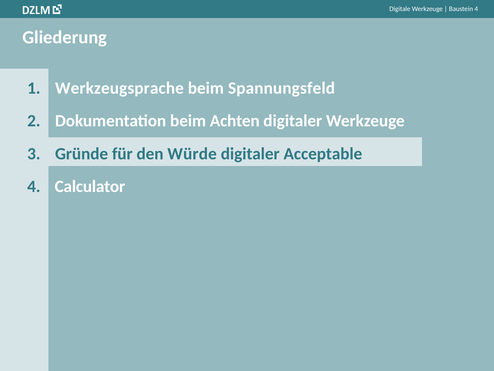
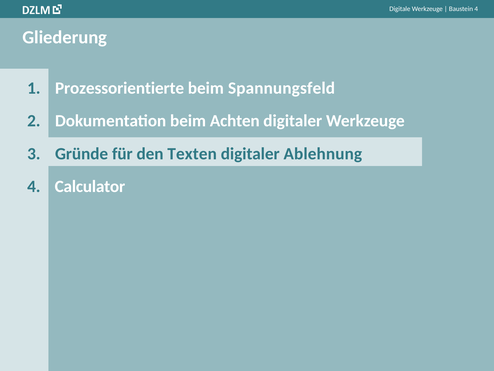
Werkzeugsprache: Werkzeugsprache -> Prozessorientierte (120, 88)
Würde: Würde -> Texten (192, 154)
Acceptable: Acceptable -> Ablehnung (323, 154)
